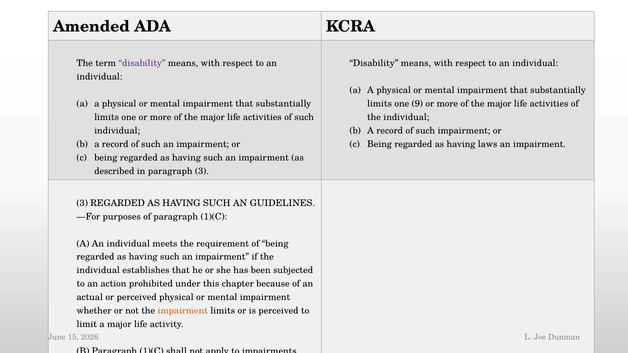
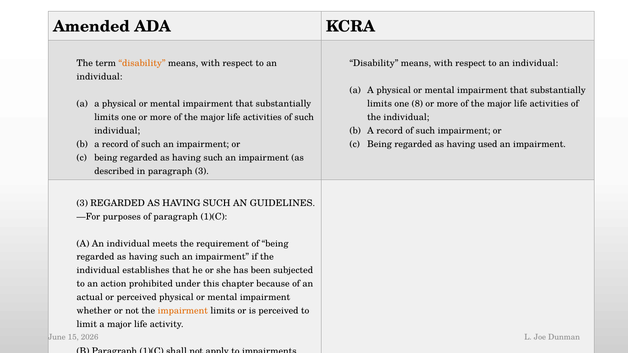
disability colour: purple -> orange (142, 63)
9: 9 -> 8 (417, 104)
laws: laws -> used (488, 144)
